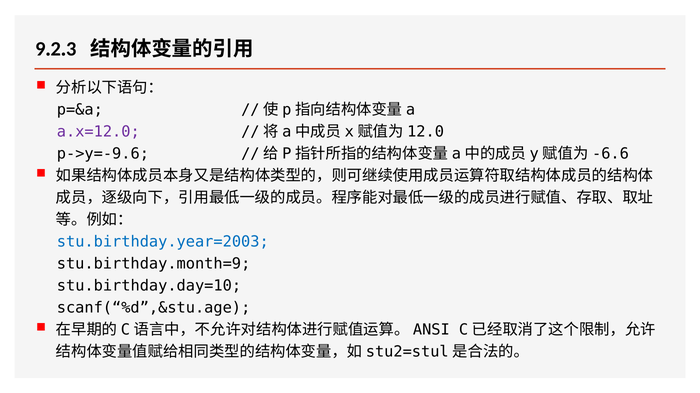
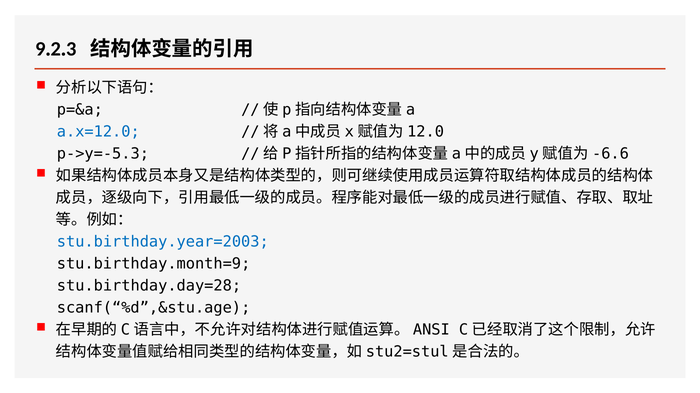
a.x=12.0 colour: purple -> blue (98, 132)
p->y=-9.6: p->y=-9.6 -> p->y=-5.3 (103, 154)
stu.birthday.day=10: stu.birthday.day=10 -> stu.birthday.day=28 (149, 286)
